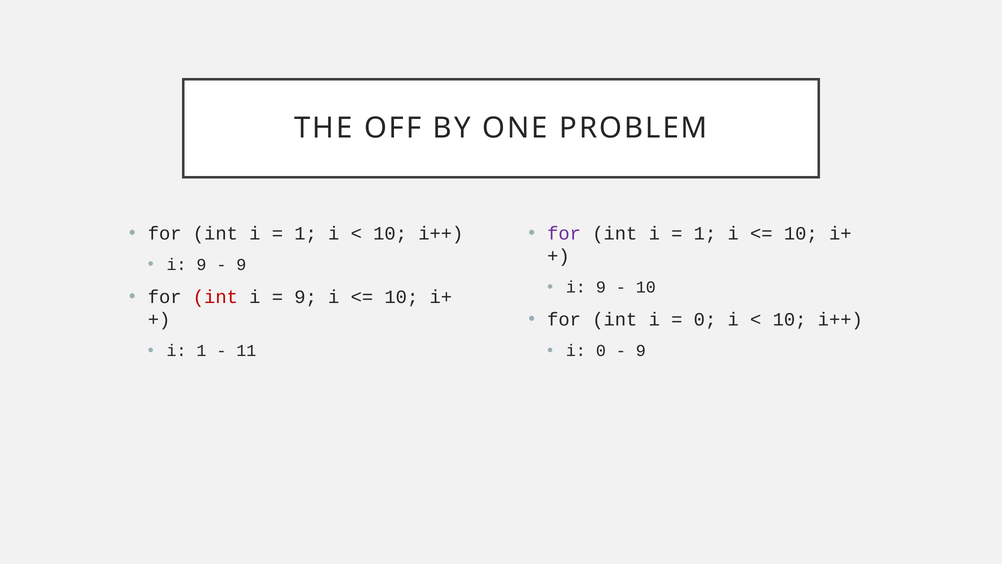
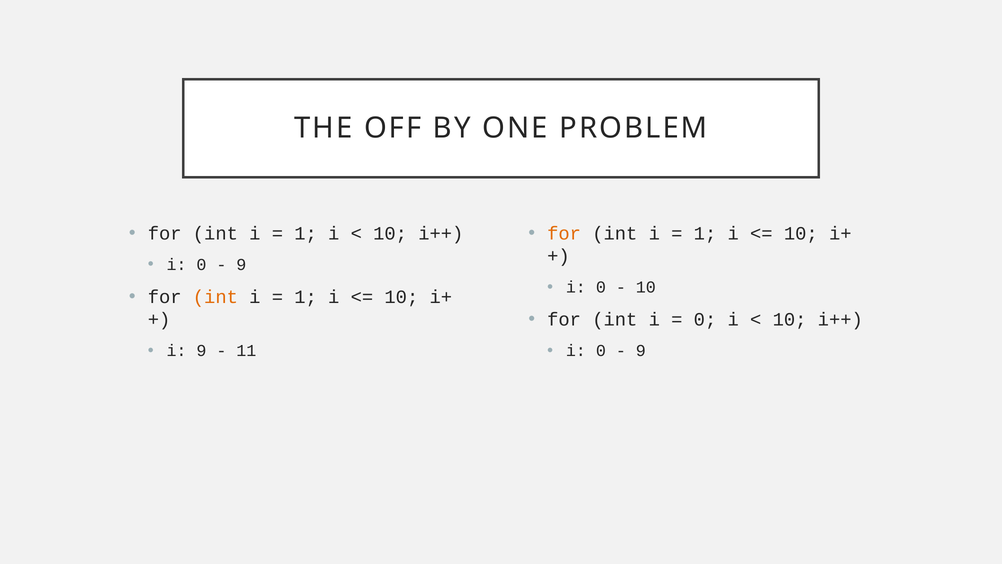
for colour: purple -> orange (564, 233)
9: 9 -> 0 (201, 265)
9: 9 -> 0 (601, 287)
int colour: red -> orange (215, 297)
9: 9 -> 1 (306, 297)
i 1: 1 -> 9 (201, 351)
